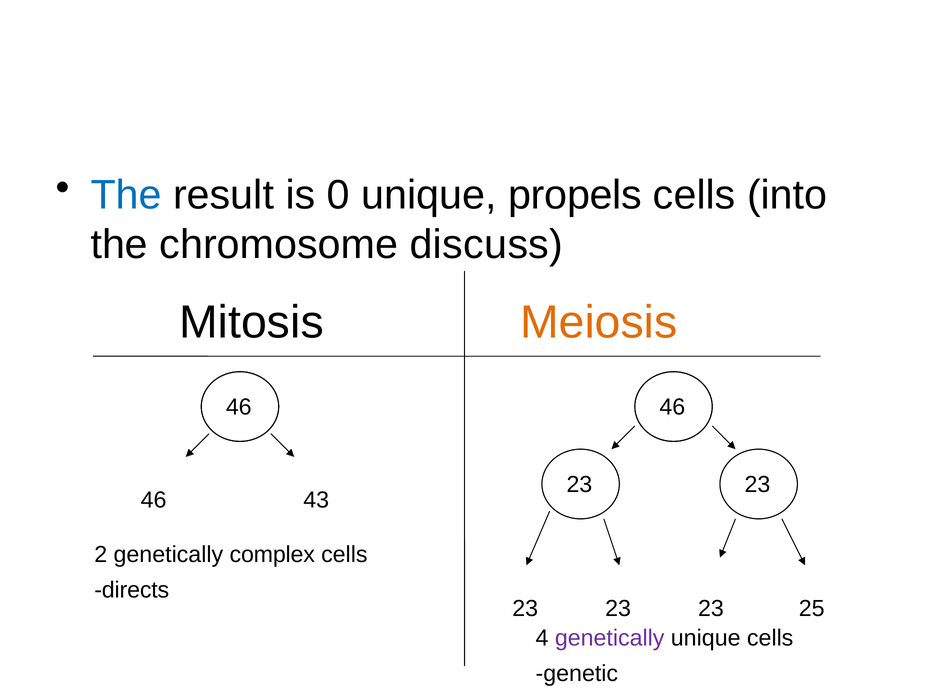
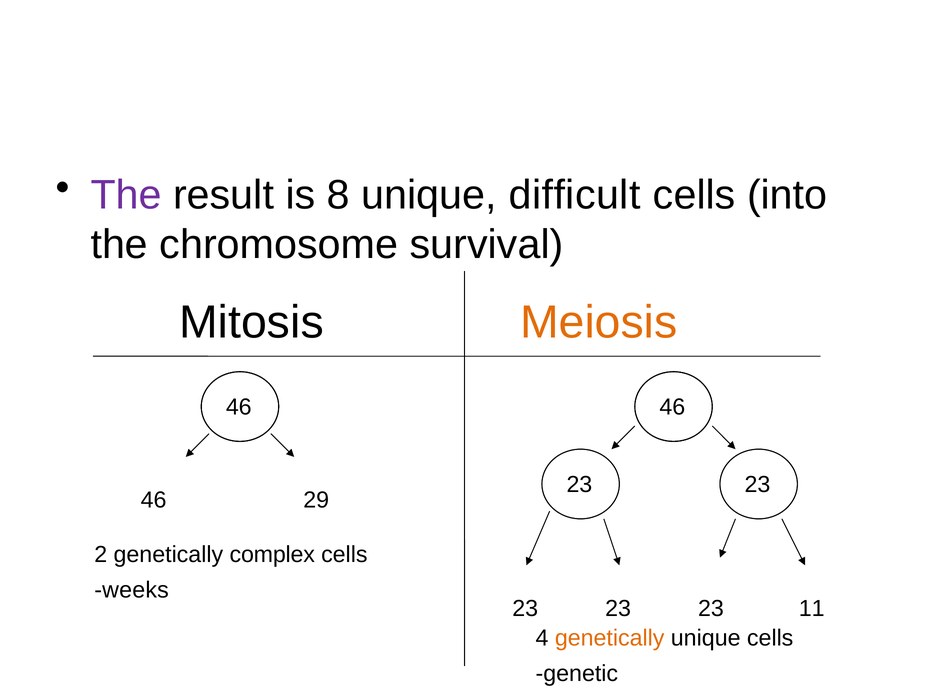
The colour: blue -> purple (126, 195)
0: 0 -> 8 (338, 195)
propels: propels -> difficult (575, 195)
discuss: discuss -> survival (487, 244)
43: 43 -> 29 (316, 500)
directs: directs -> weeks (132, 590)
25: 25 -> 11 (812, 608)
genetically colour: purple -> orange (610, 638)
